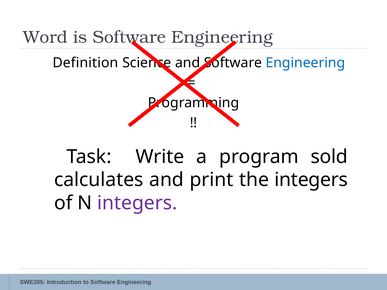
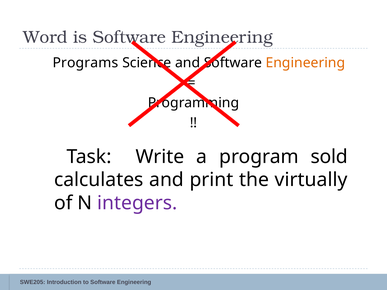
Definition: Definition -> Programs (85, 63)
Engineering colour: blue -> orange (305, 63)
the integers: integers -> virtually (311, 180)
